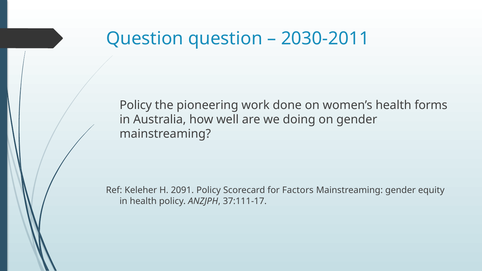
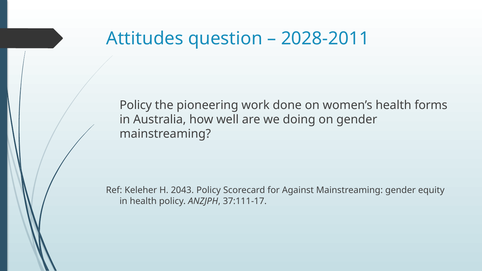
Question: Question -> Attitudes (145, 39)
2030-2011: 2030-2011 -> 2028-2011 (325, 39)
2091: 2091 -> 2043 (182, 190)
Factors: Factors -> Against (298, 190)
